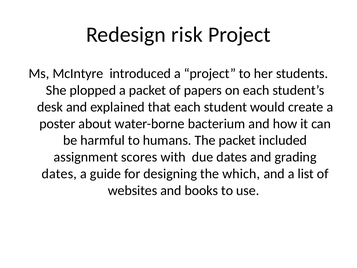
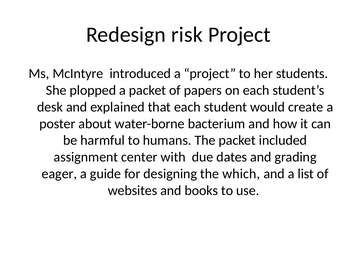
scores: scores -> center (139, 157)
dates: dates -> eager (59, 174)
